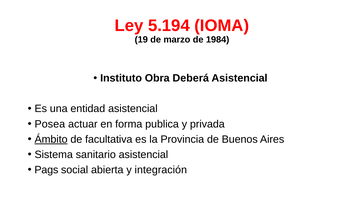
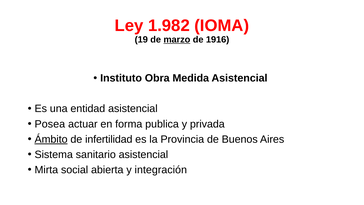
5.194: 5.194 -> 1.982 (169, 26)
marzo underline: none -> present (177, 40)
1984: 1984 -> 1916 (218, 40)
Deberá: Deberá -> Medida (191, 78)
facultativa: facultativa -> infertilidad (109, 139)
Pags: Pags -> Mirta (46, 170)
